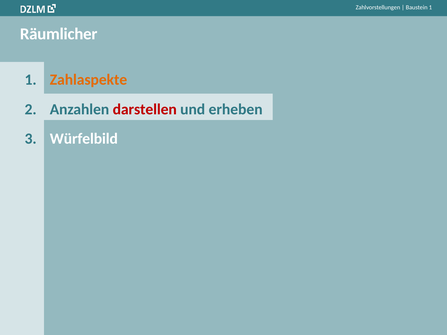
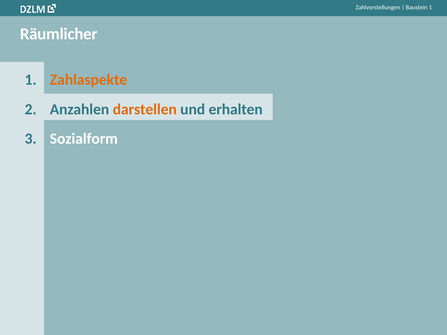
darstellen colour: red -> orange (145, 109)
erheben: erheben -> erhalten (236, 109)
Würfelbild: Würfelbild -> Sozialform (84, 139)
